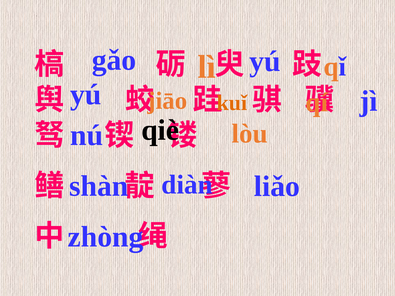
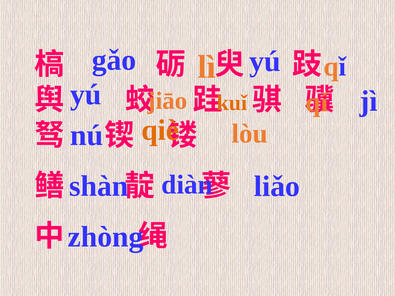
qiè colour: black -> orange (160, 130)
